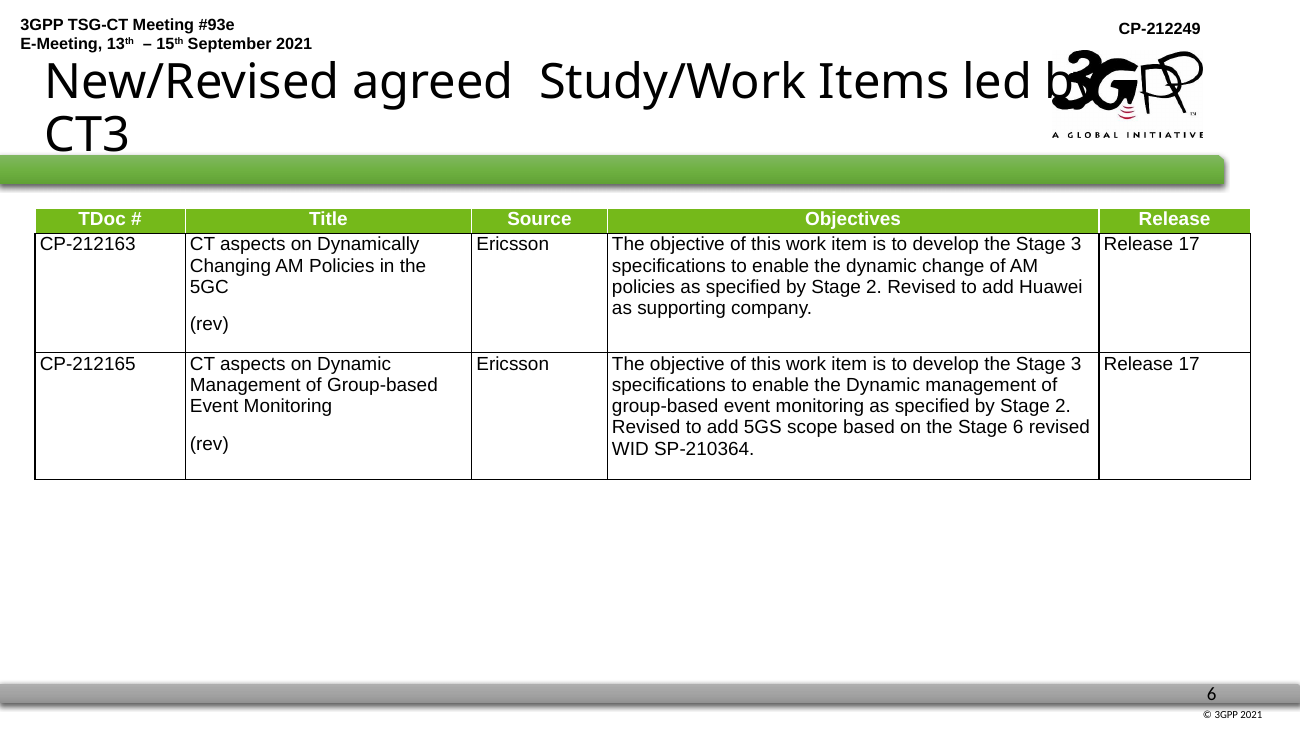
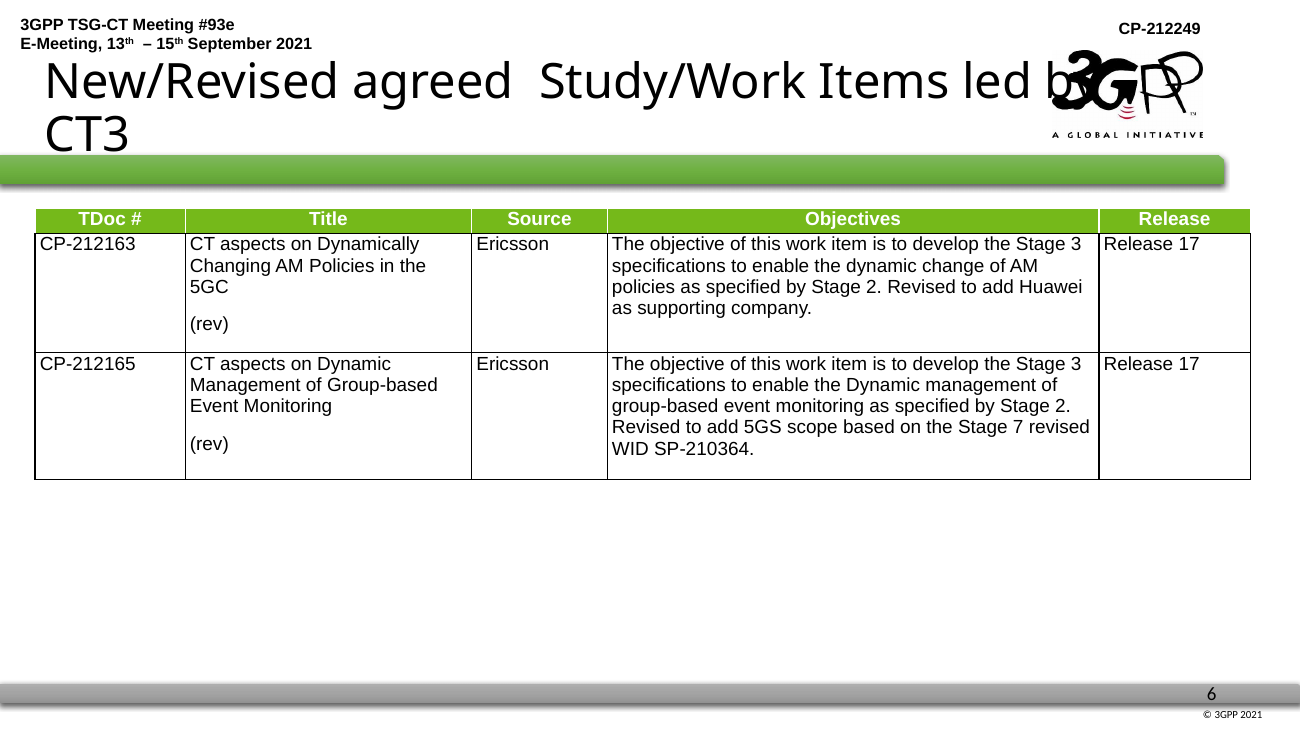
Stage 6: 6 -> 7 (1018, 428)
